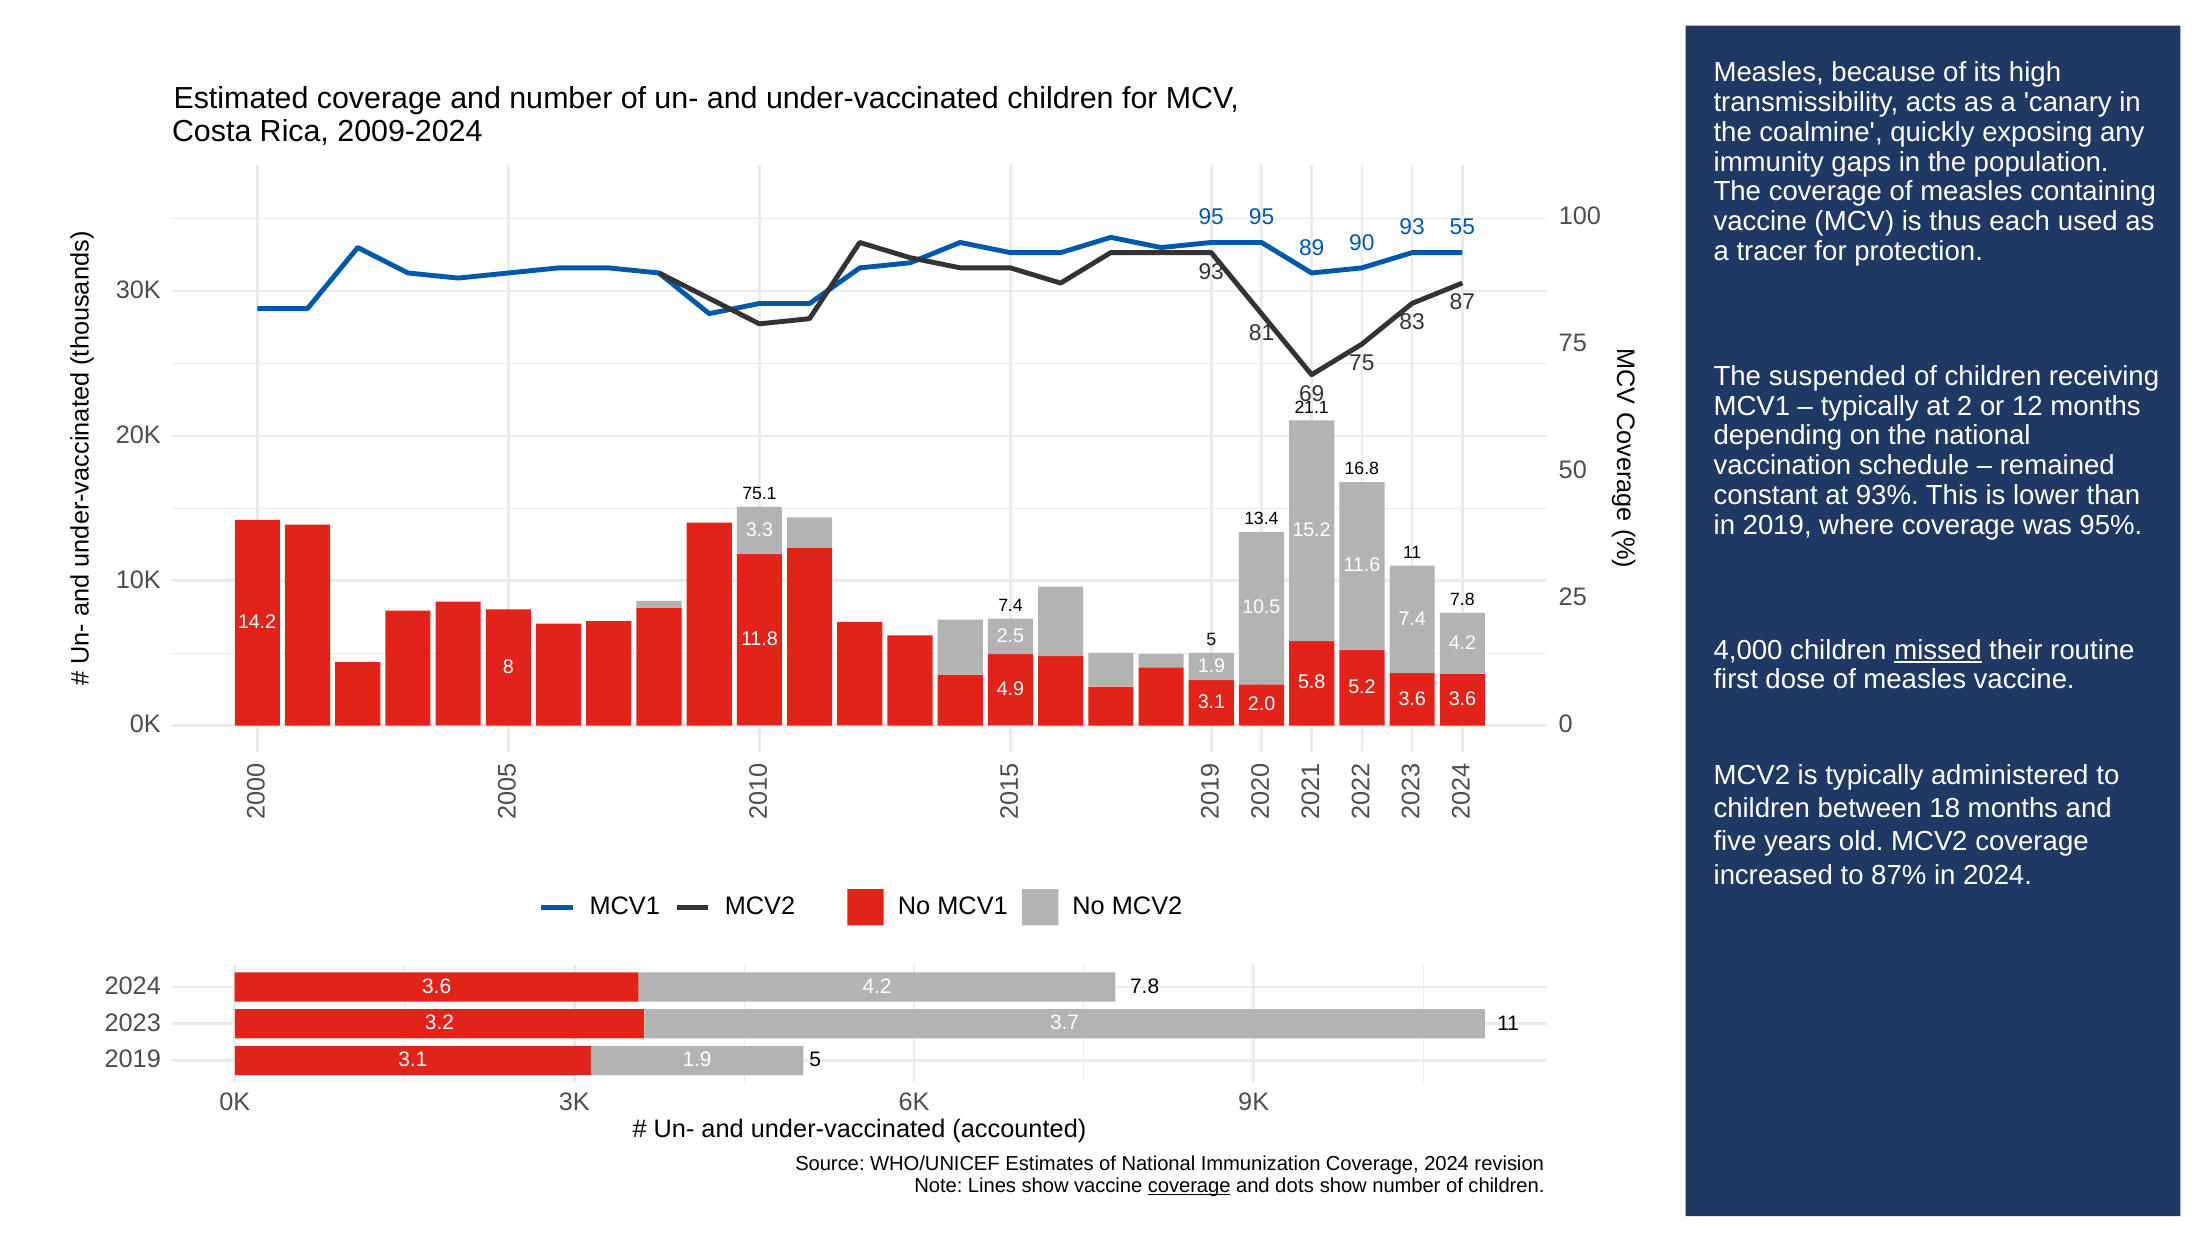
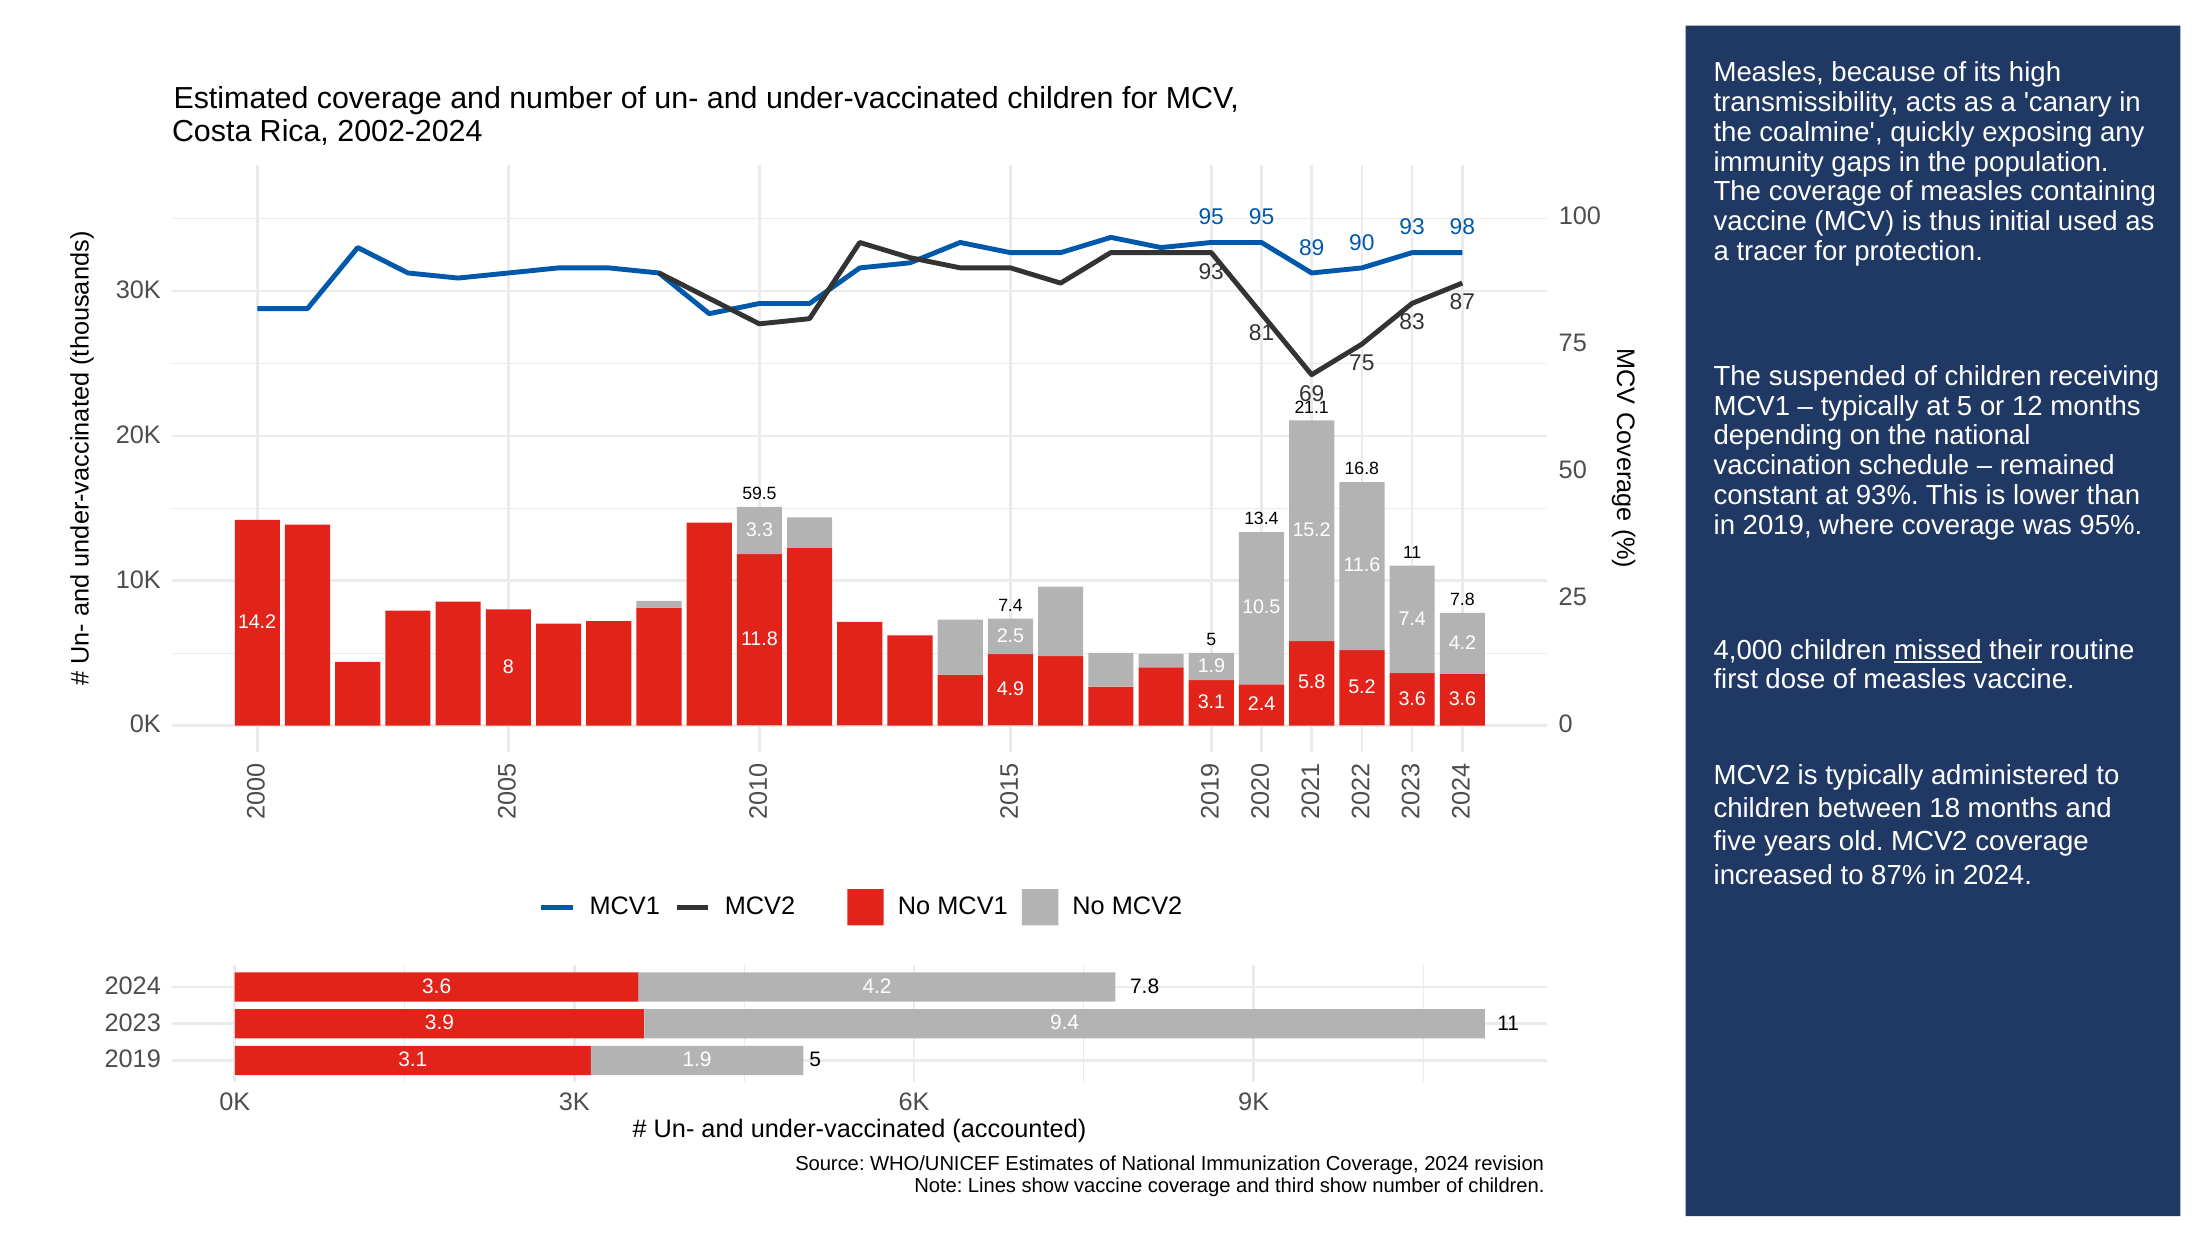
2009-2024: 2009-2024 -> 2002-2024 (410, 132)
each: each -> initial (2020, 222)
55: 55 -> 98 (1462, 227)
at 2: 2 -> 5 (1965, 406)
75.1: 75.1 -> 59.5 (759, 494)
2.0: 2.0 -> 2.4 (1262, 704)
3.2: 3.2 -> 3.9 (439, 1023)
3.7: 3.7 -> 9.4 (1065, 1023)
coverage underline: present -> none (1189, 1186)
dots: dots -> third (1295, 1186)
